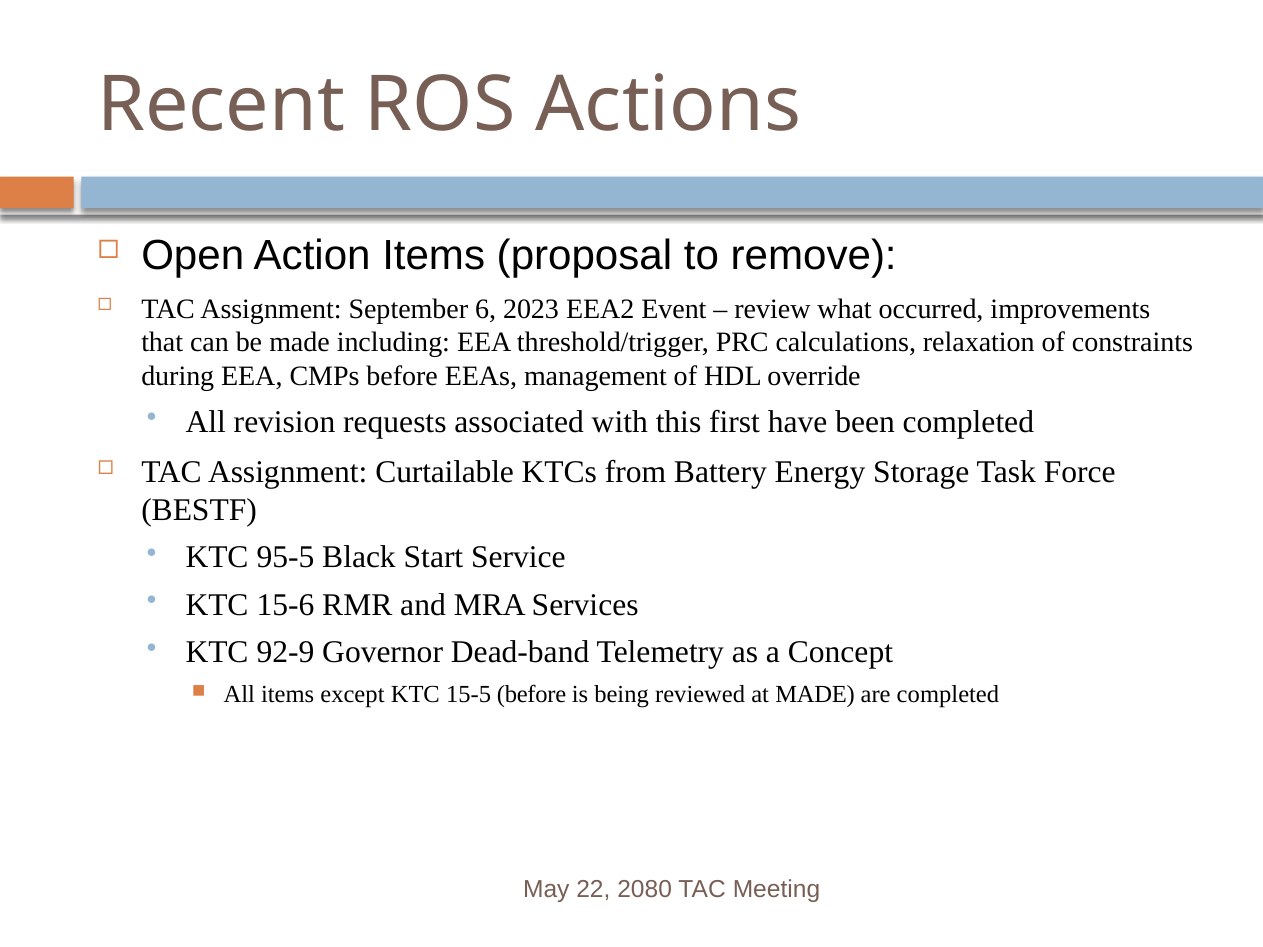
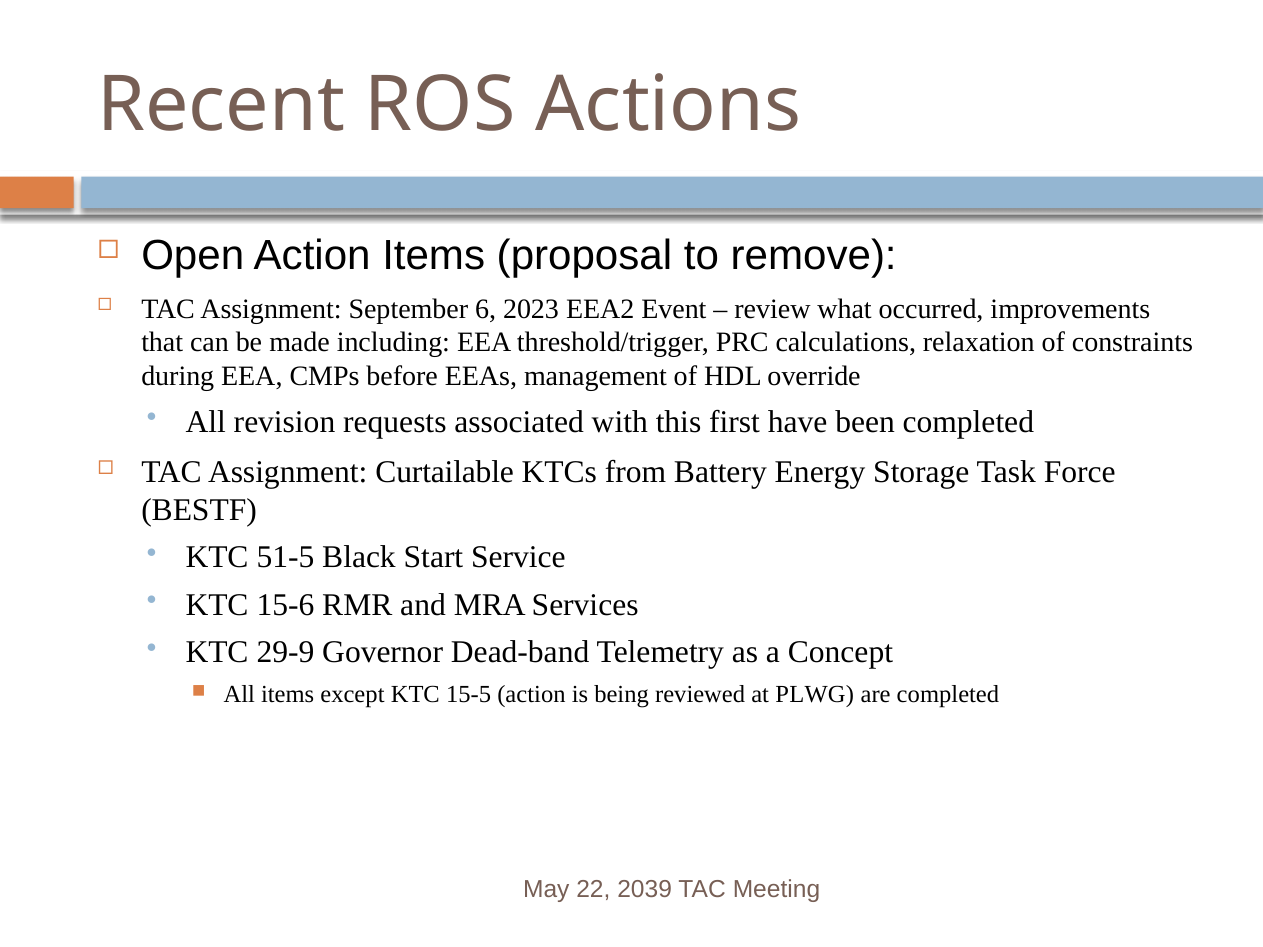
95-5: 95-5 -> 51-5 (285, 558)
92-9: 92-9 -> 29-9 (285, 653)
15-5 before: before -> action (531, 695)
at MADE: MADE -> PLWG (815, 695)
2080: 2080 -> 2039 (645, 890)
